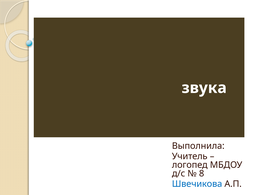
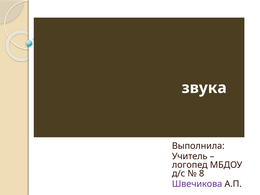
Швечикова colour: blue -> purple (197, 184)
